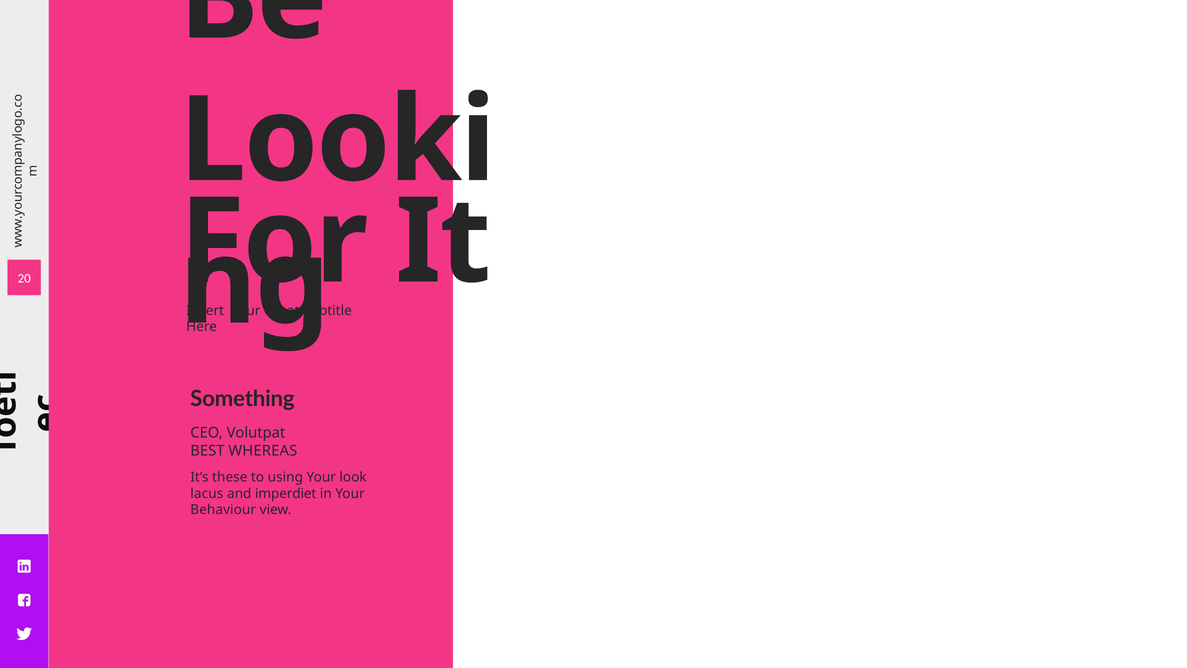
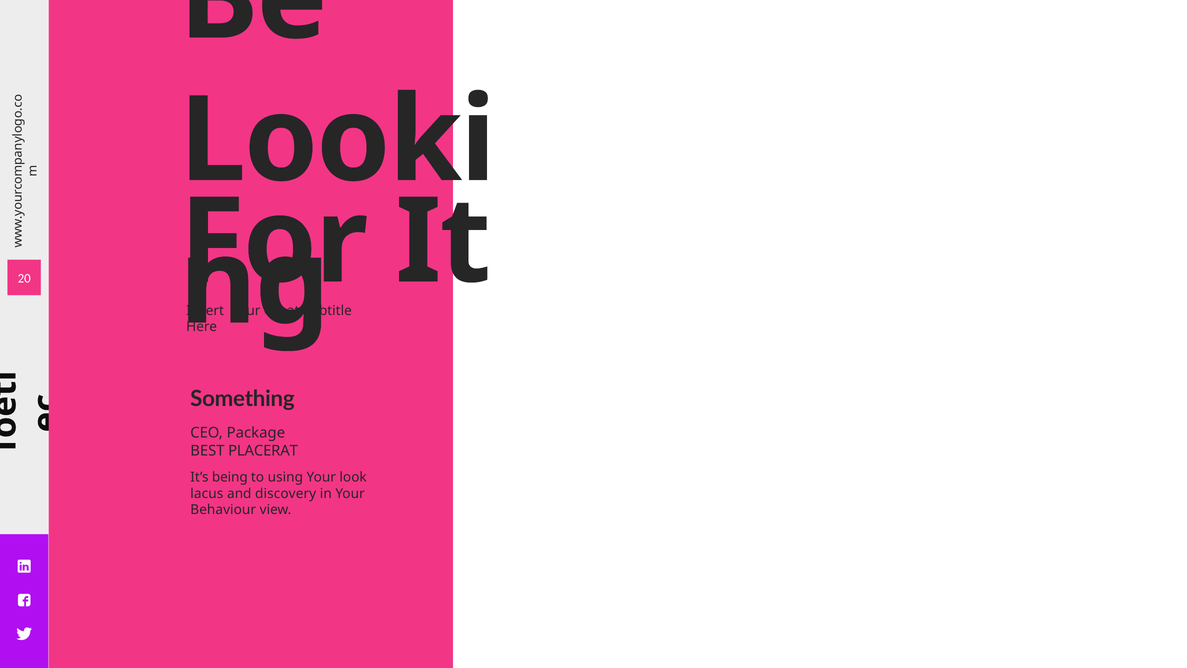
Volutpat: Volutpat -> Package (256, 433)
WHEREAS: WHEREAS -> PLACERAT (263, 451)
these: these -> being (230, 477)
imperdiet: imperdiet -> discovery (286, 493)
